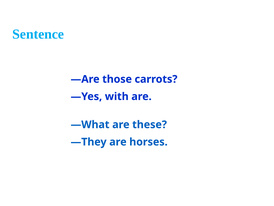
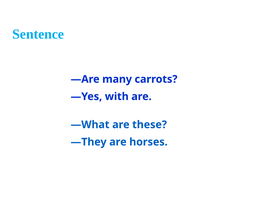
those: those -> many (117, 79)
